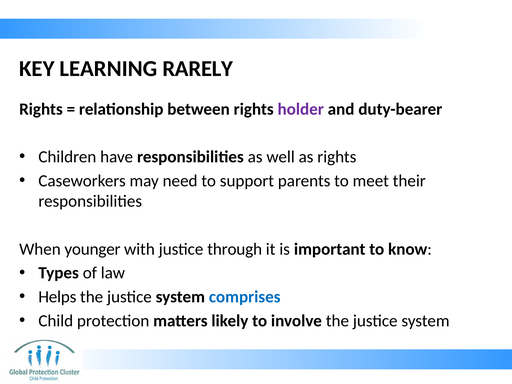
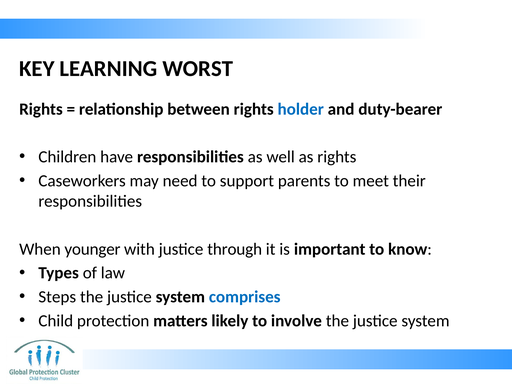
RARELY: RARELY -> WORST (198, 69)
holder colour: purple -> blue (301, 109)
Helps: Helps -> Steps (57, 297)
